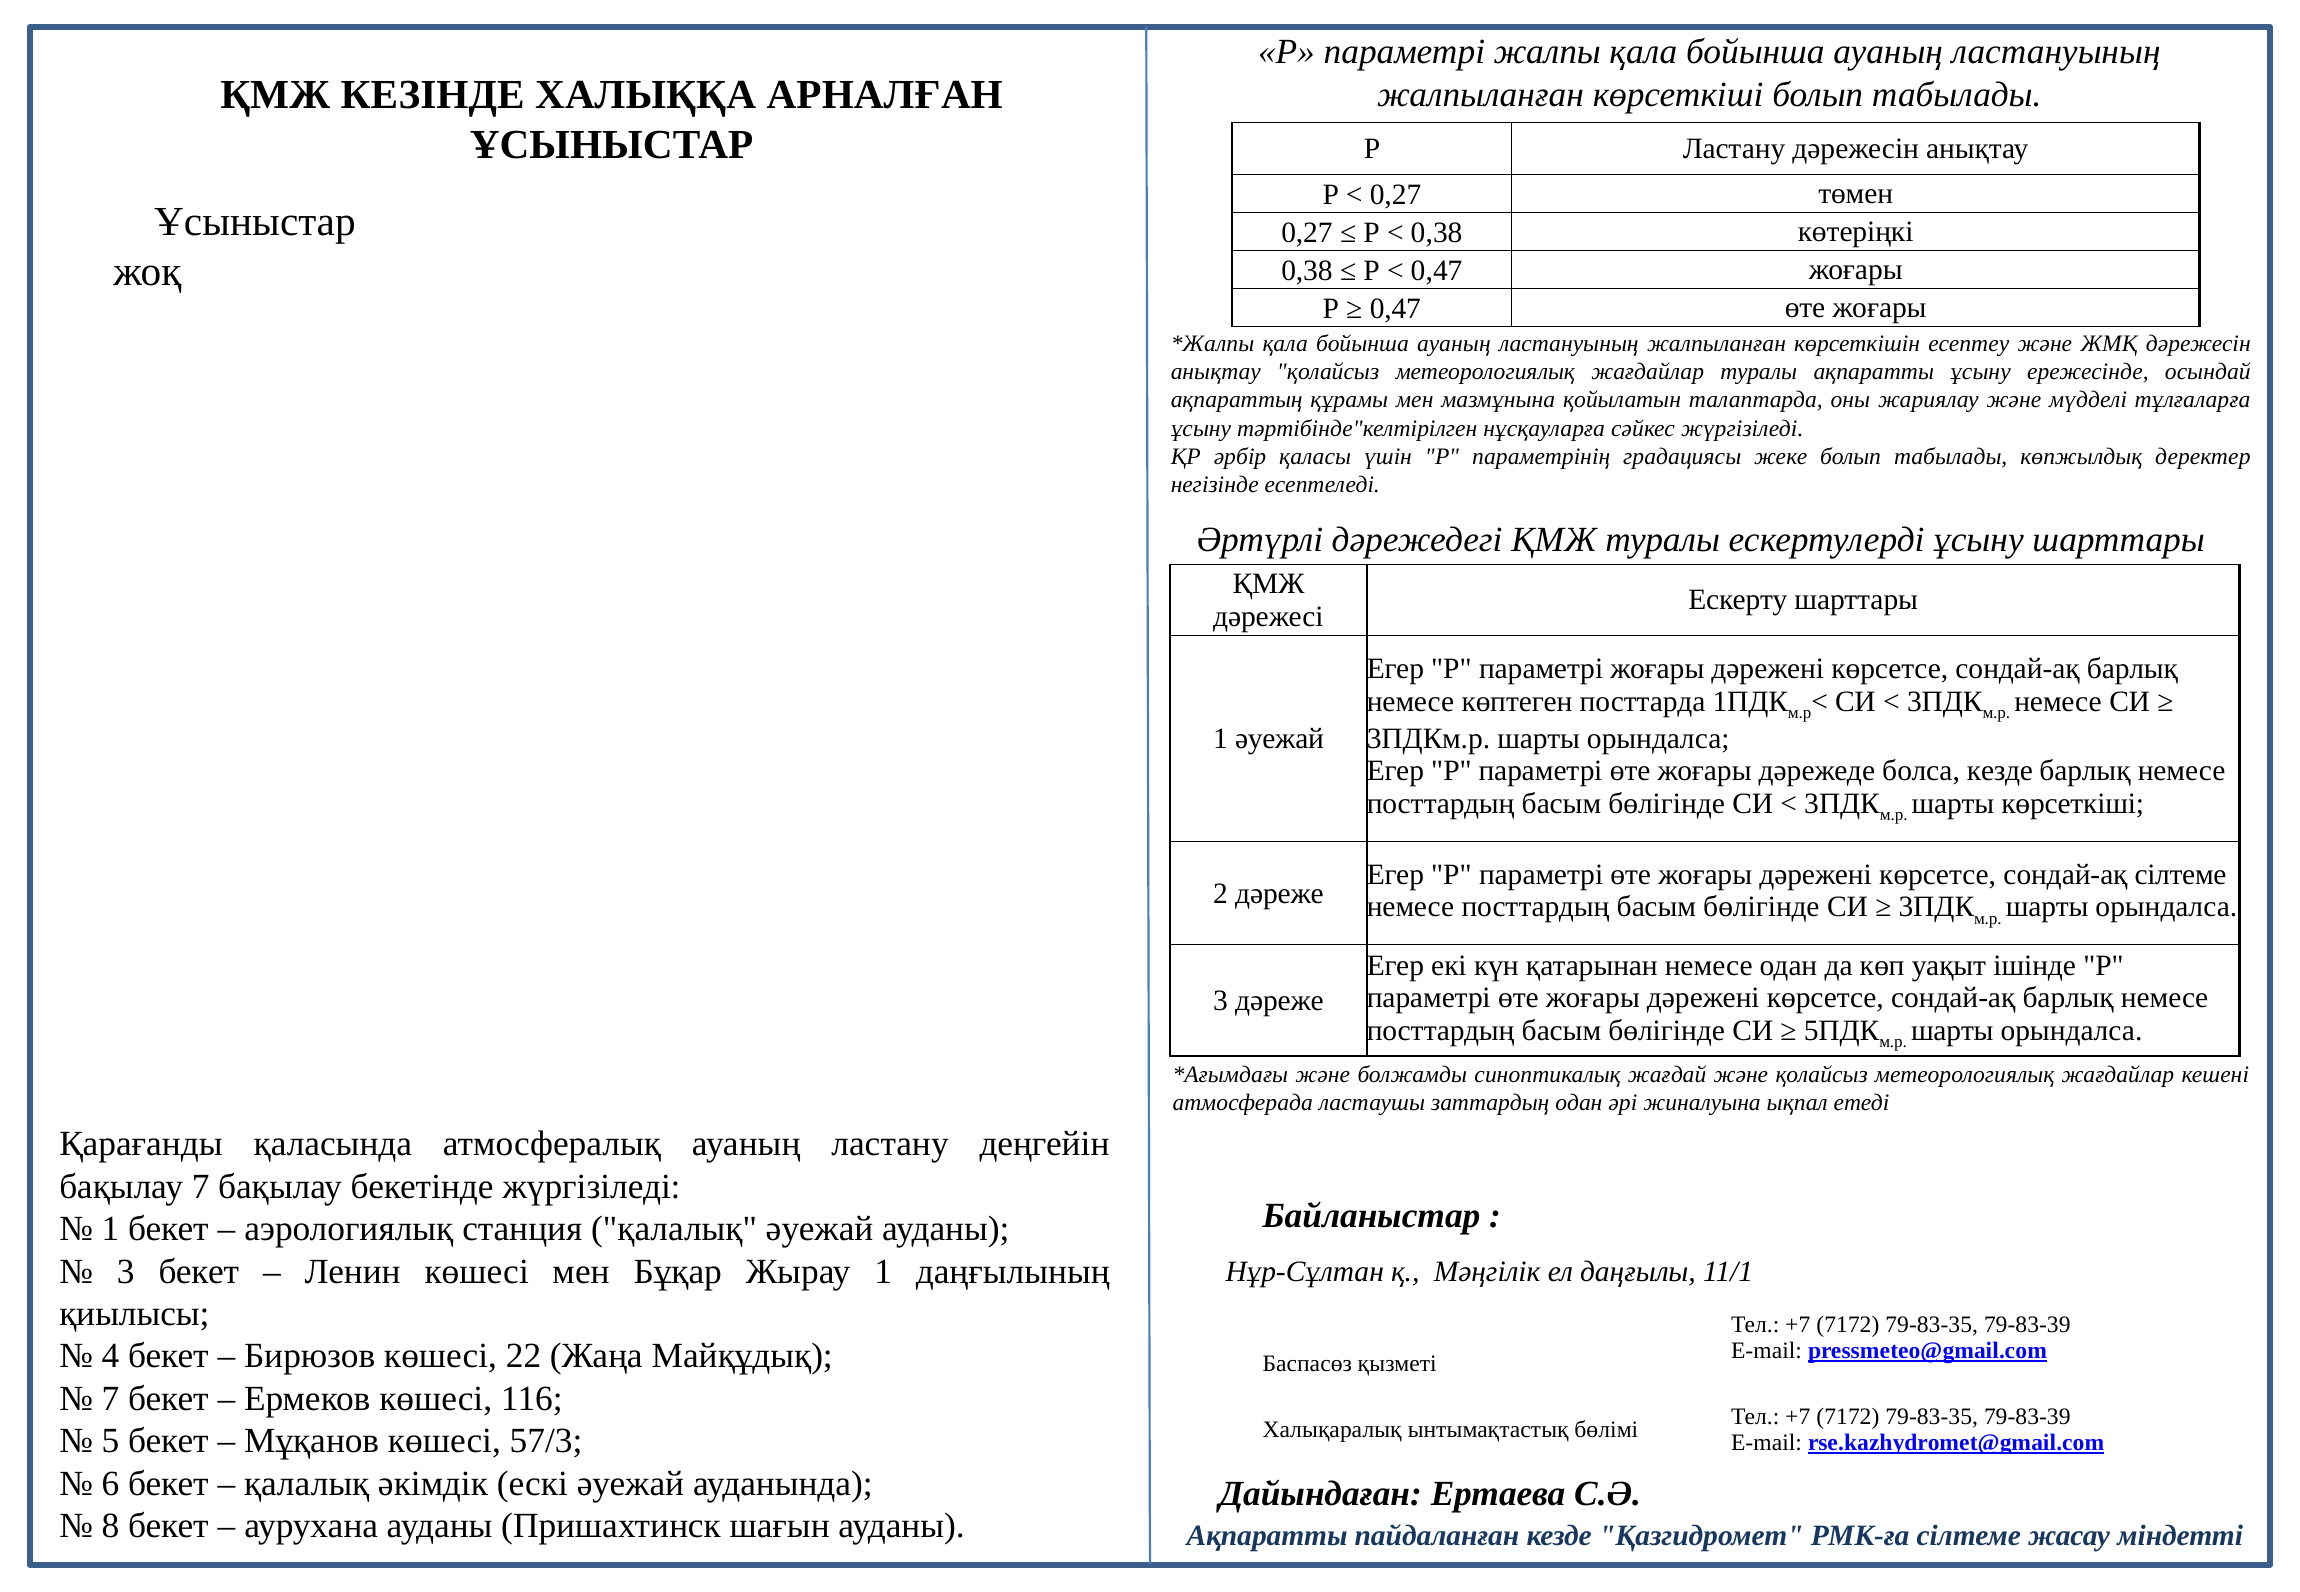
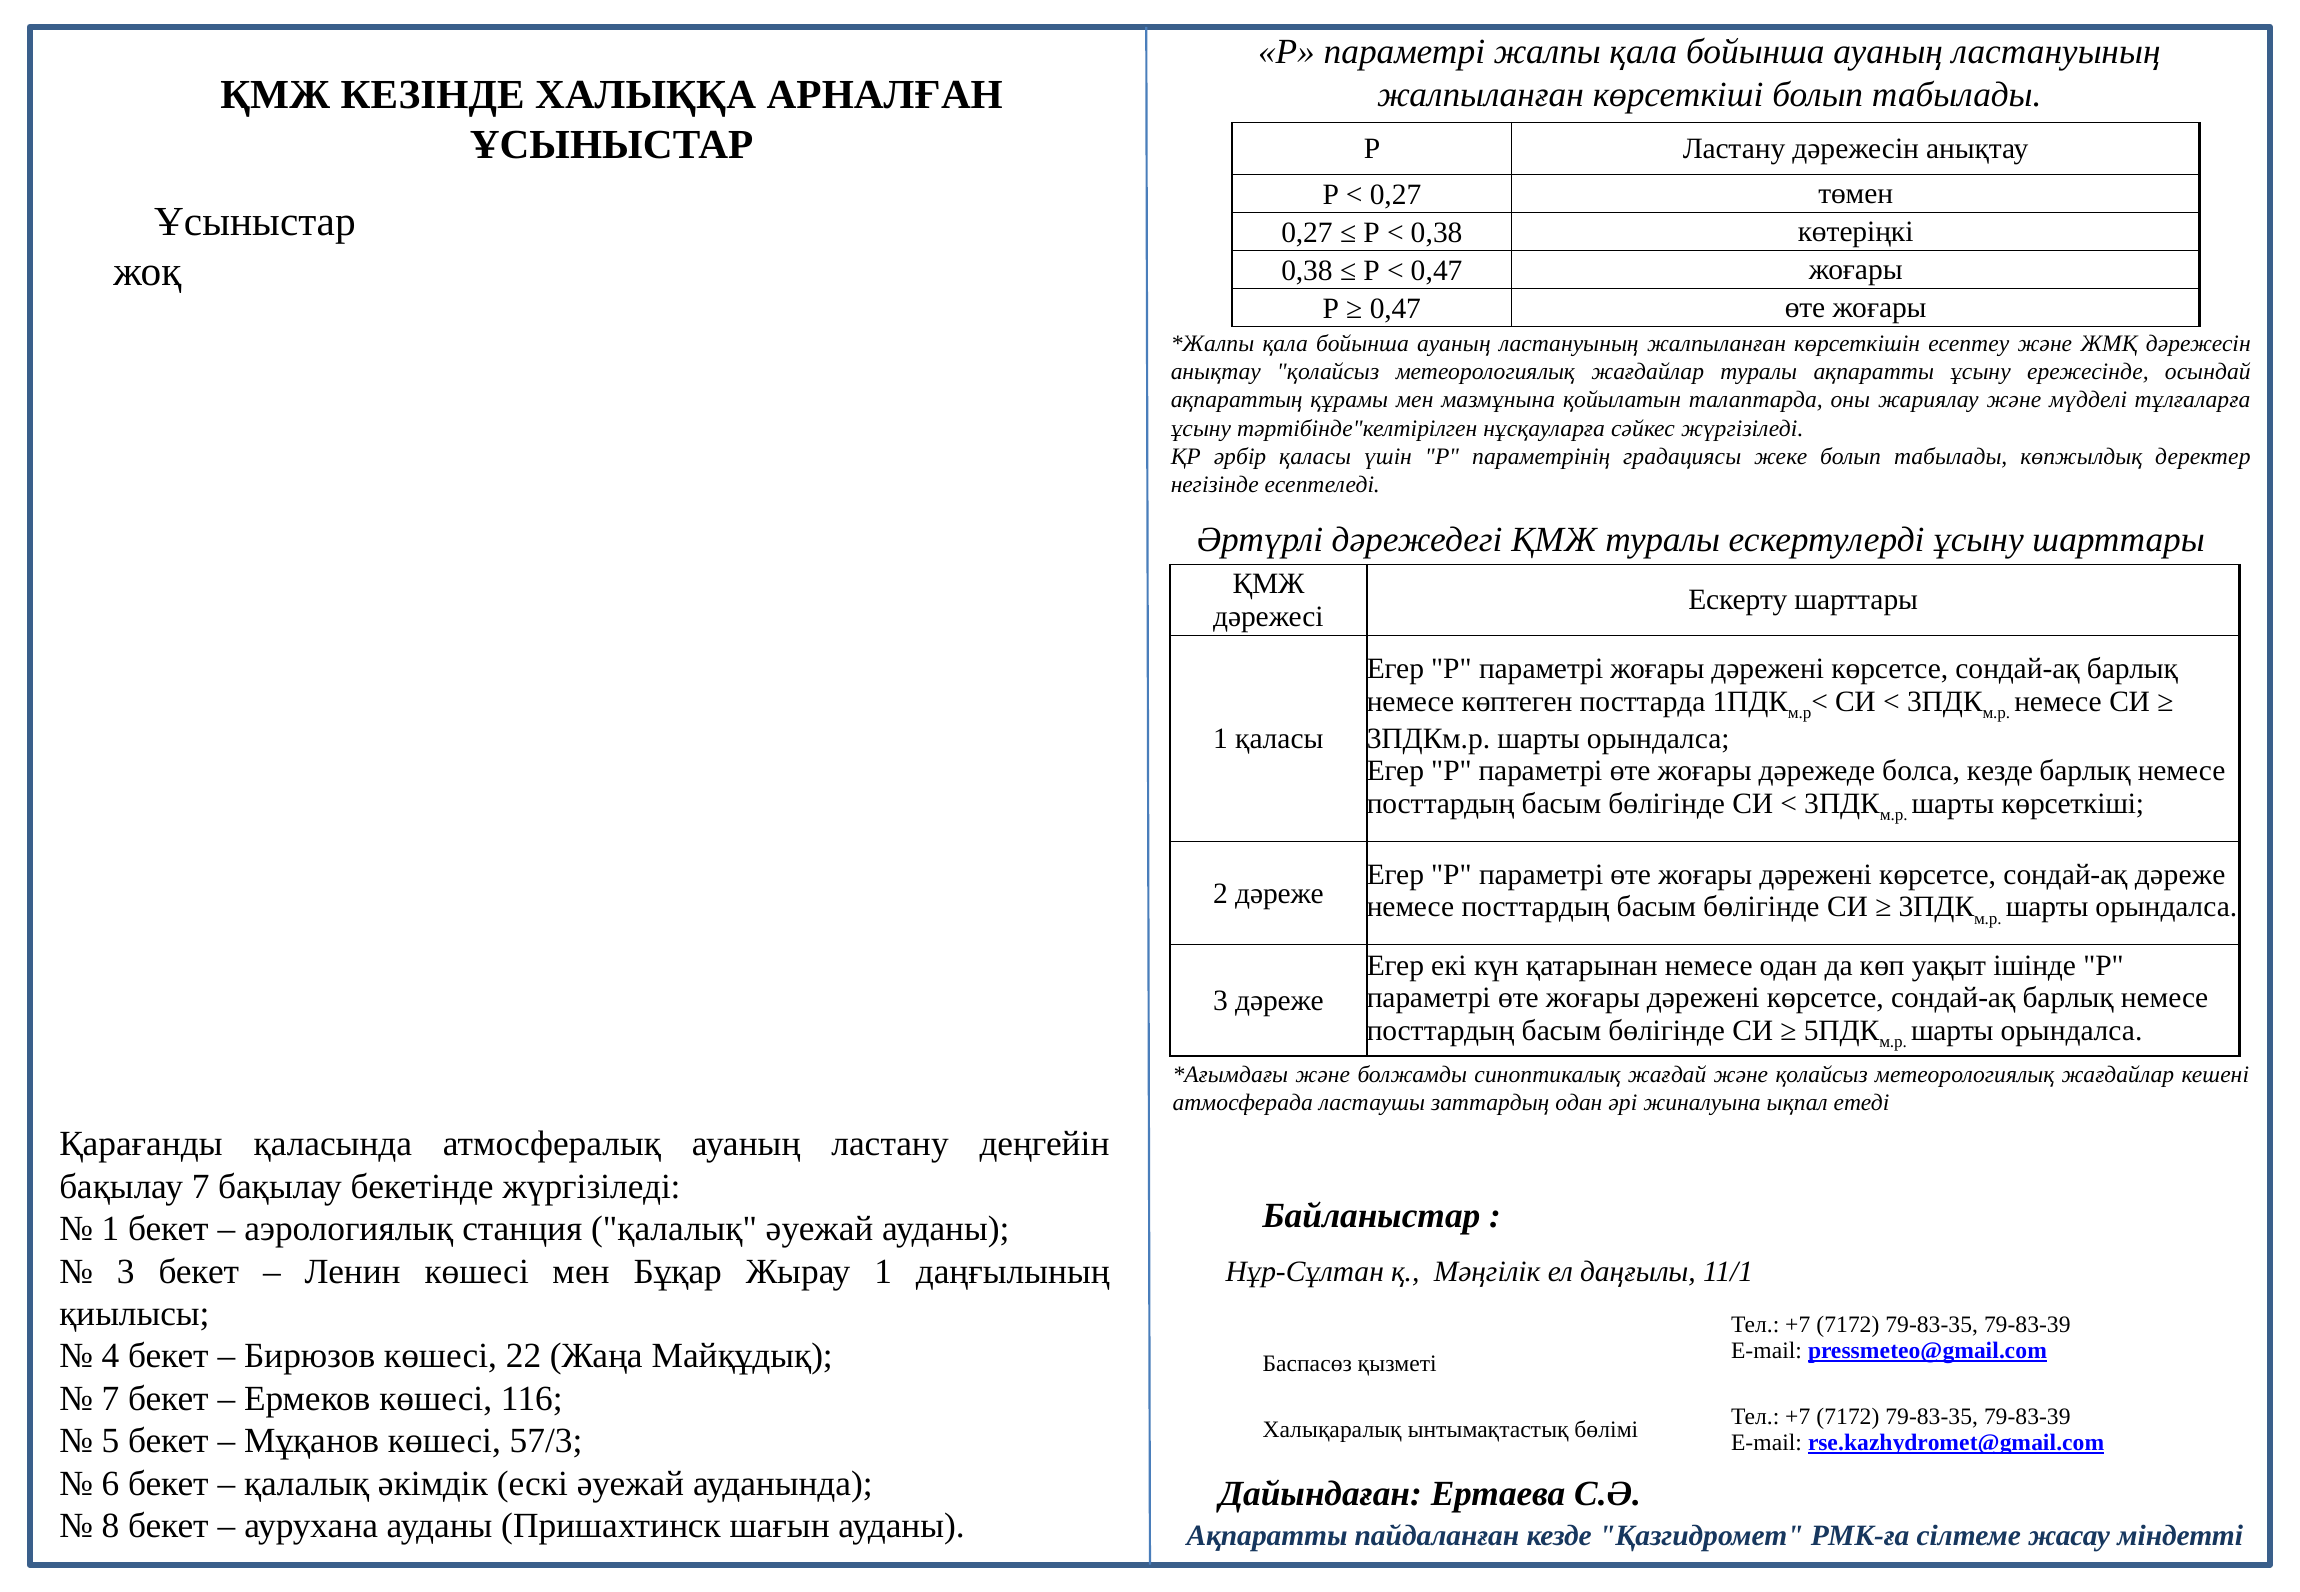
1 әуежай: әуежай -> қаласы (1279, 739)
сондай-ақ сілтеме: сілтеме -> дәреже (2180, 875)
